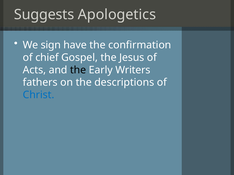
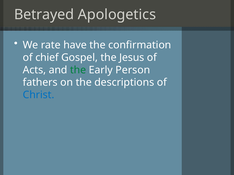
Suggests: Suggests -> Betrayed (44, 15)
sign: sign -> rate (51, 45)
the colour: black -> green (78, 70)
Writers: Writers -> Person (133, 70)
